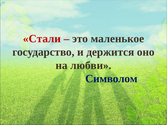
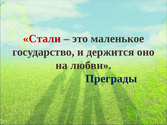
Символом: Символом -> Преграды (111, 79)
